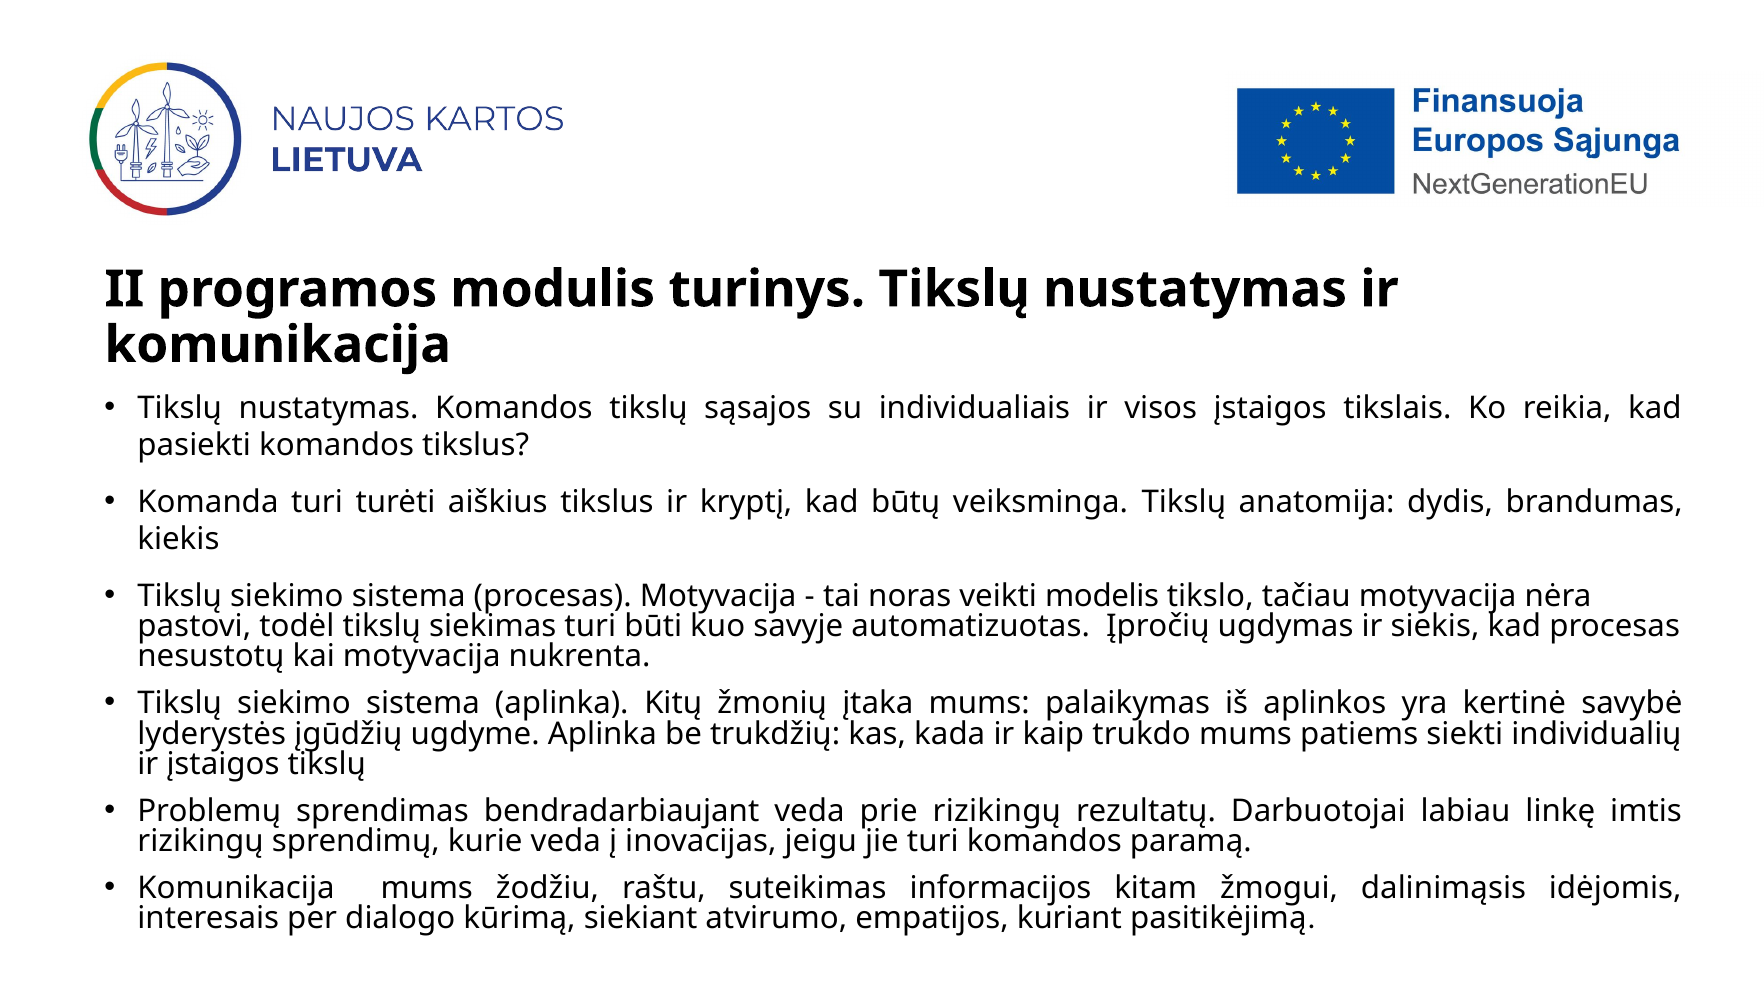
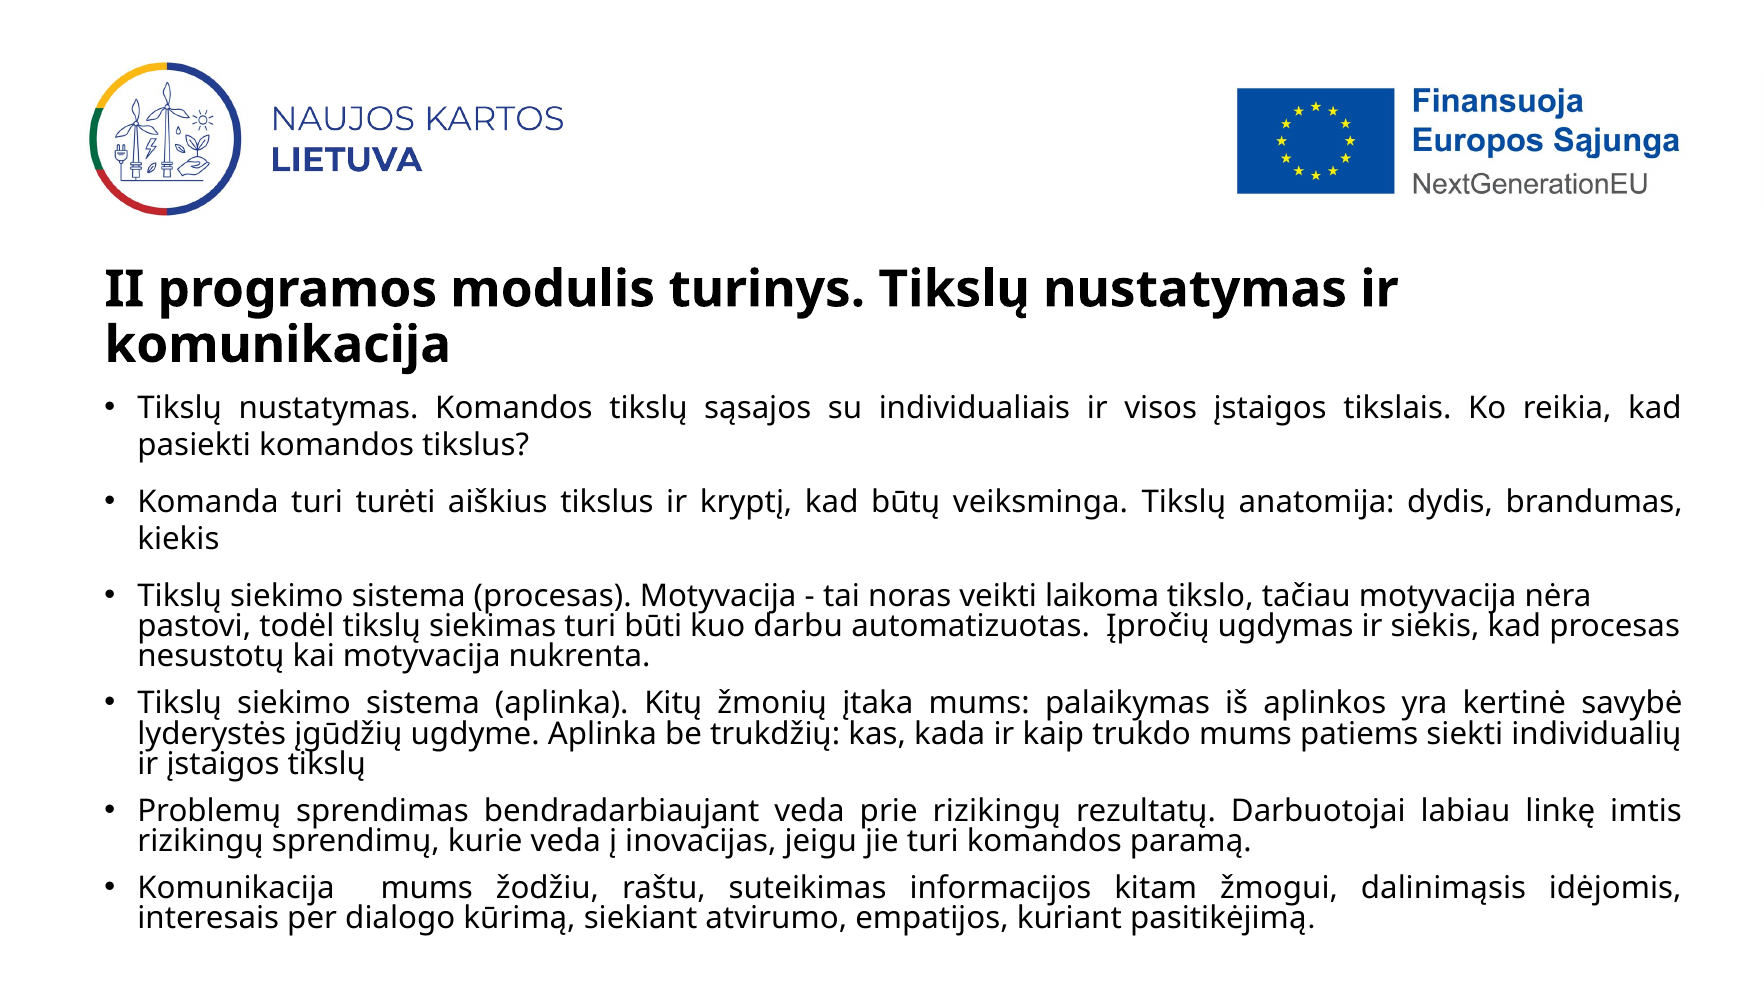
modelis: modelis -> laikoma (1102, 596)
savyje: savyje -> darbu (798, 626)
